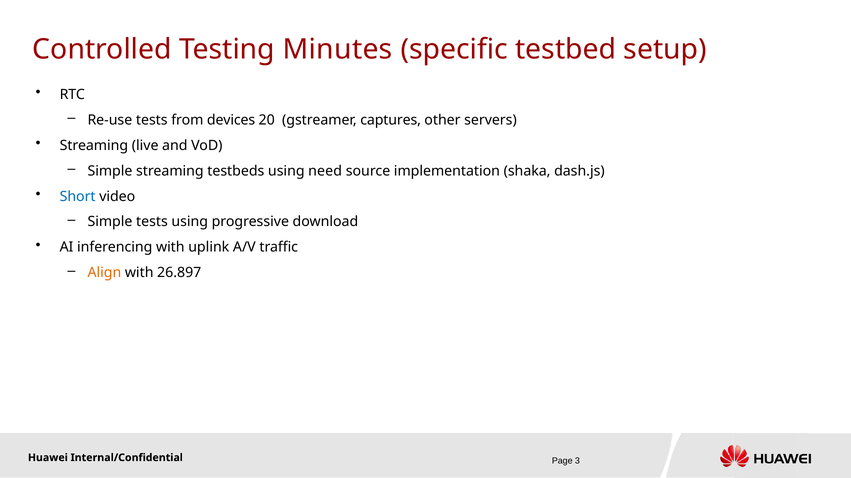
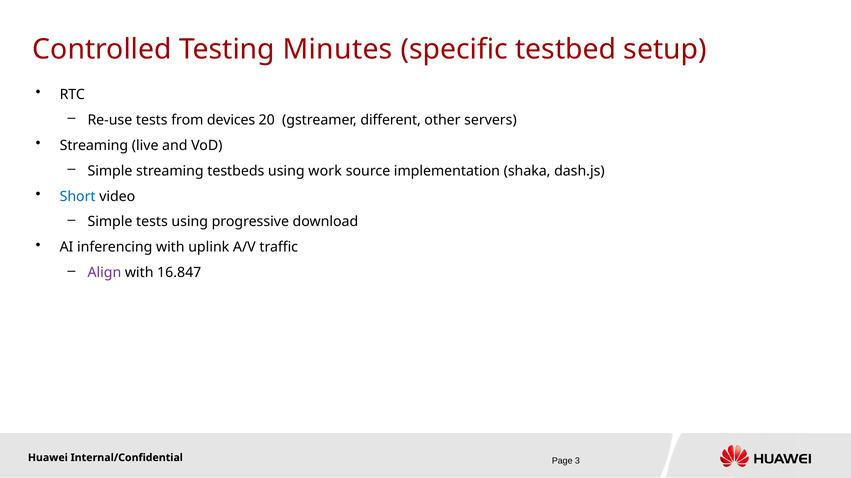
captures: captures -> different (391, 120)
need: need -> work (325, 171)
Align colour: orange -> purple (104, 273)
26.897: 26.897 -> 16.847 (179, 273)
